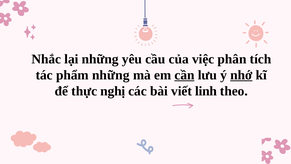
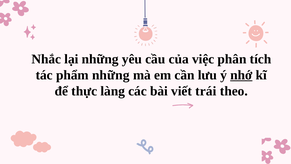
cần underline: present -> none (184, 75)
nghị: nghị -> làng (113, 91)
linh: linh -> trái (206, 91)
